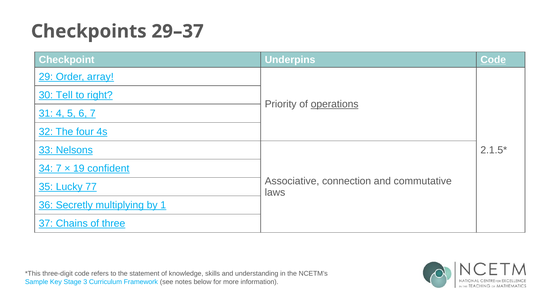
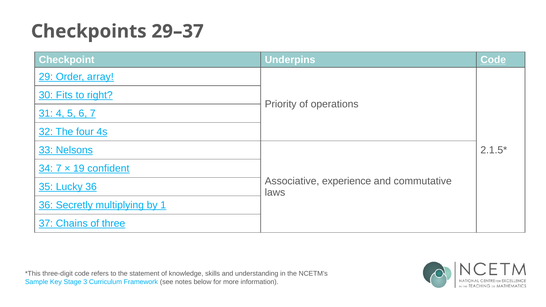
Tell: Tell -> Fits (64, 95)
operations underline: present -> none (335, 104)
connection: connection -> experience (347, 181)
Lucky 77: 77 -> 36 (91, 187)
